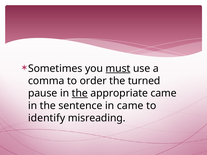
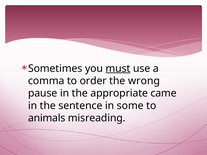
turned: turned -> wrong (144, 81)
the underline: present -> none (80, 93)
in came: came -> some (130, 106)
identify: identify -> animals (47, 118)
